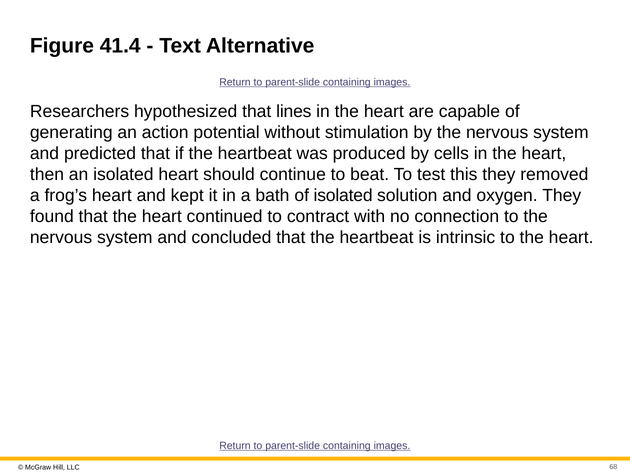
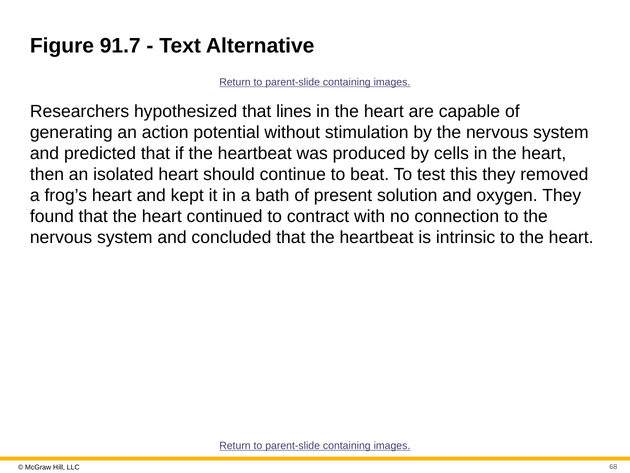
41.4: 41.4 -> 91.7 (120, 46)
of isolated: isolated -> present (343, 195)
